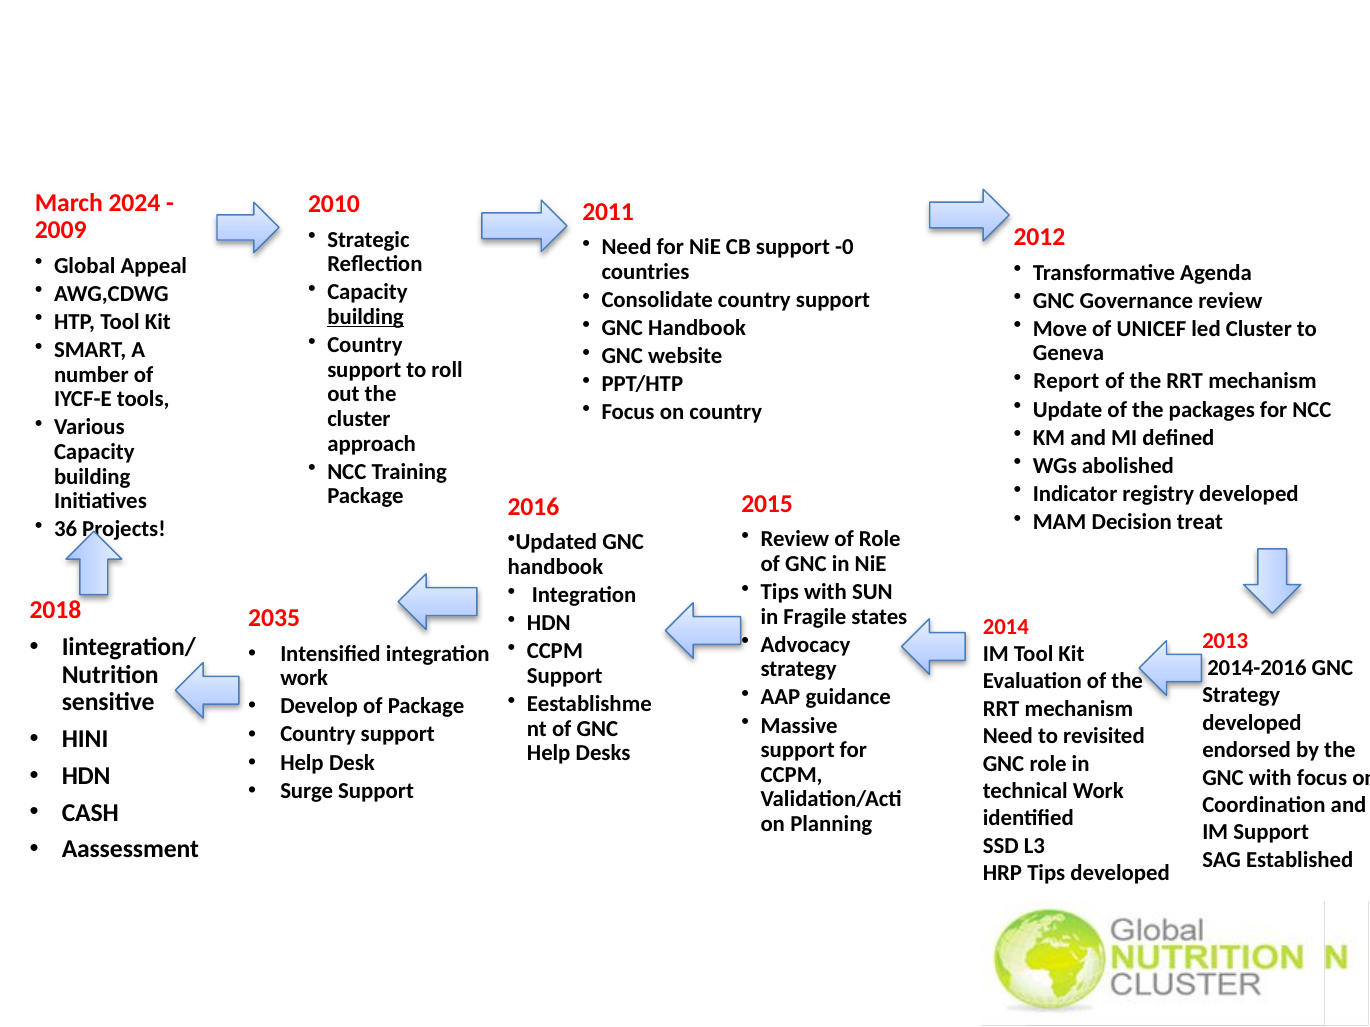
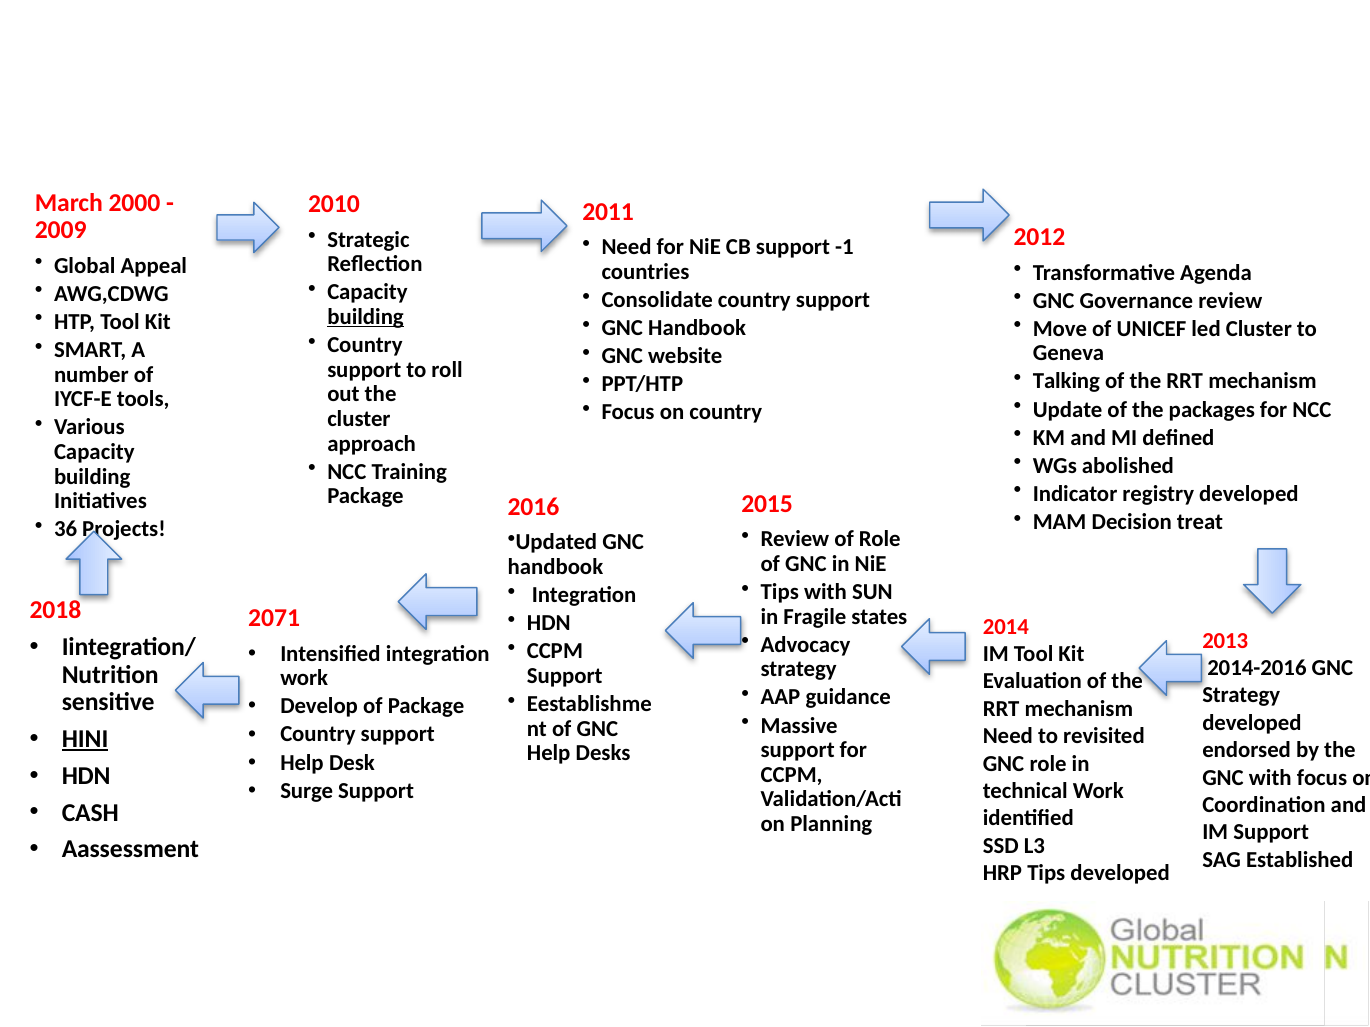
2024: 2024 -> 2000 (134, 203)
-0: -0 -> -1 (844, 247)
Report: Report -> Talking (1066, 382)
2035: 2035 -> 2071 (274, 619)
HINI underline: none -> present (85, 739)
